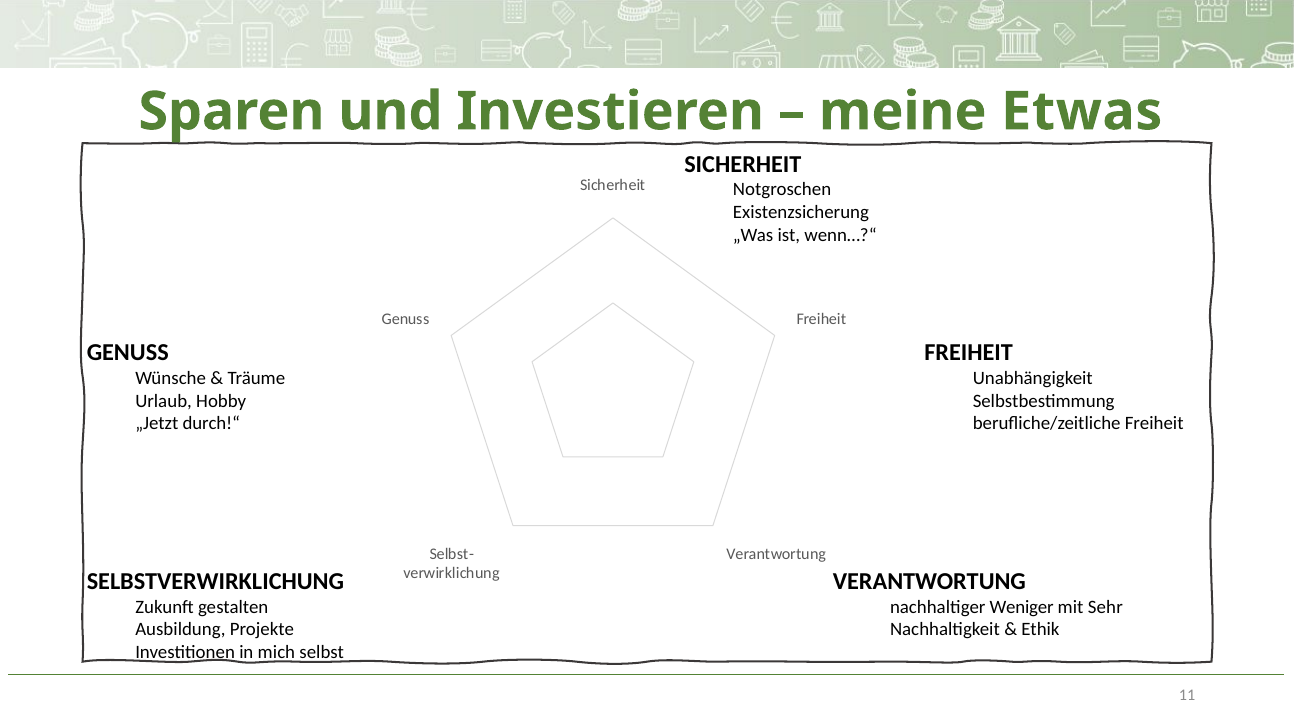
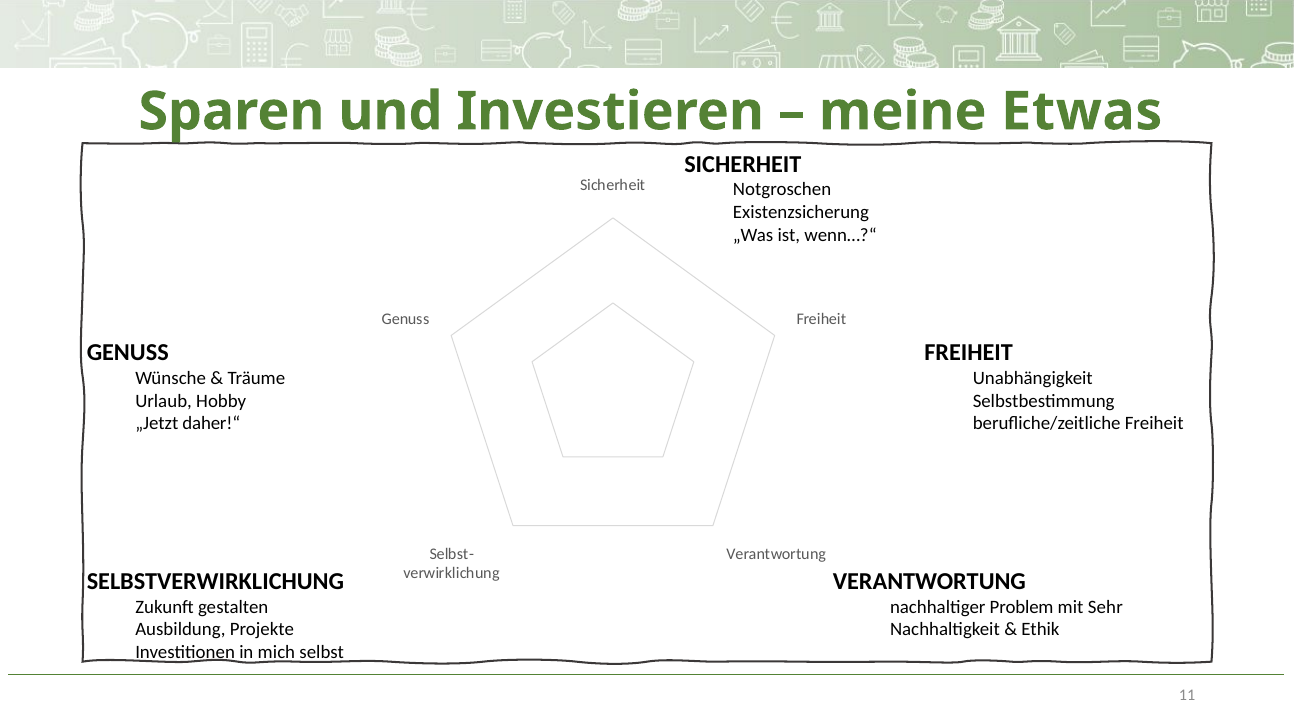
durch!“: durch!“ -> daher!“ (211, 423)
Weniger: Weniger -> Problem (1022, 607)
